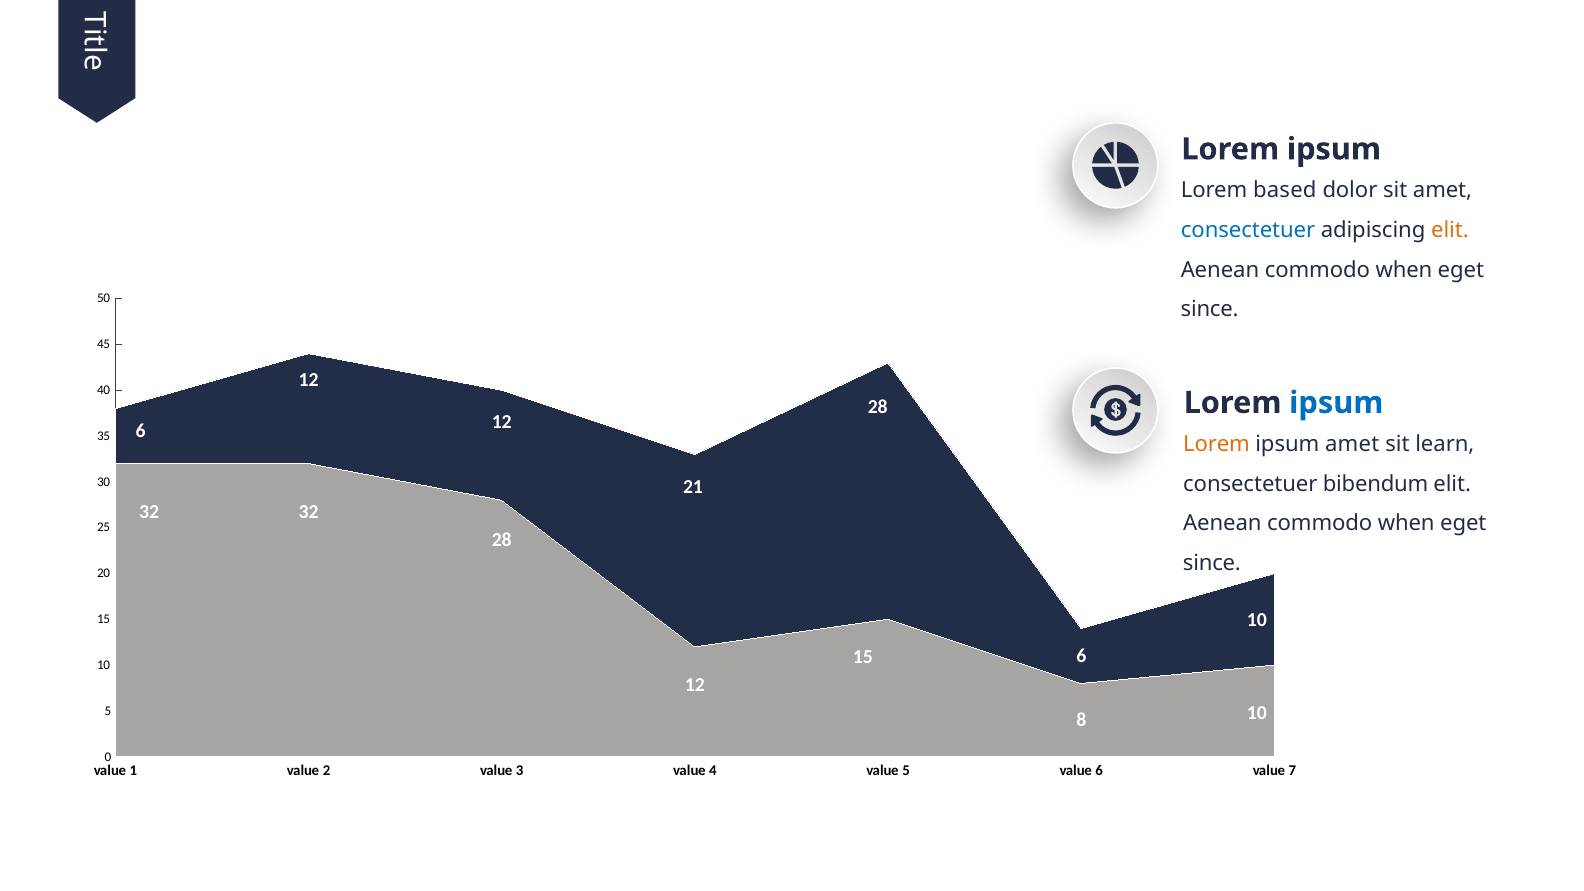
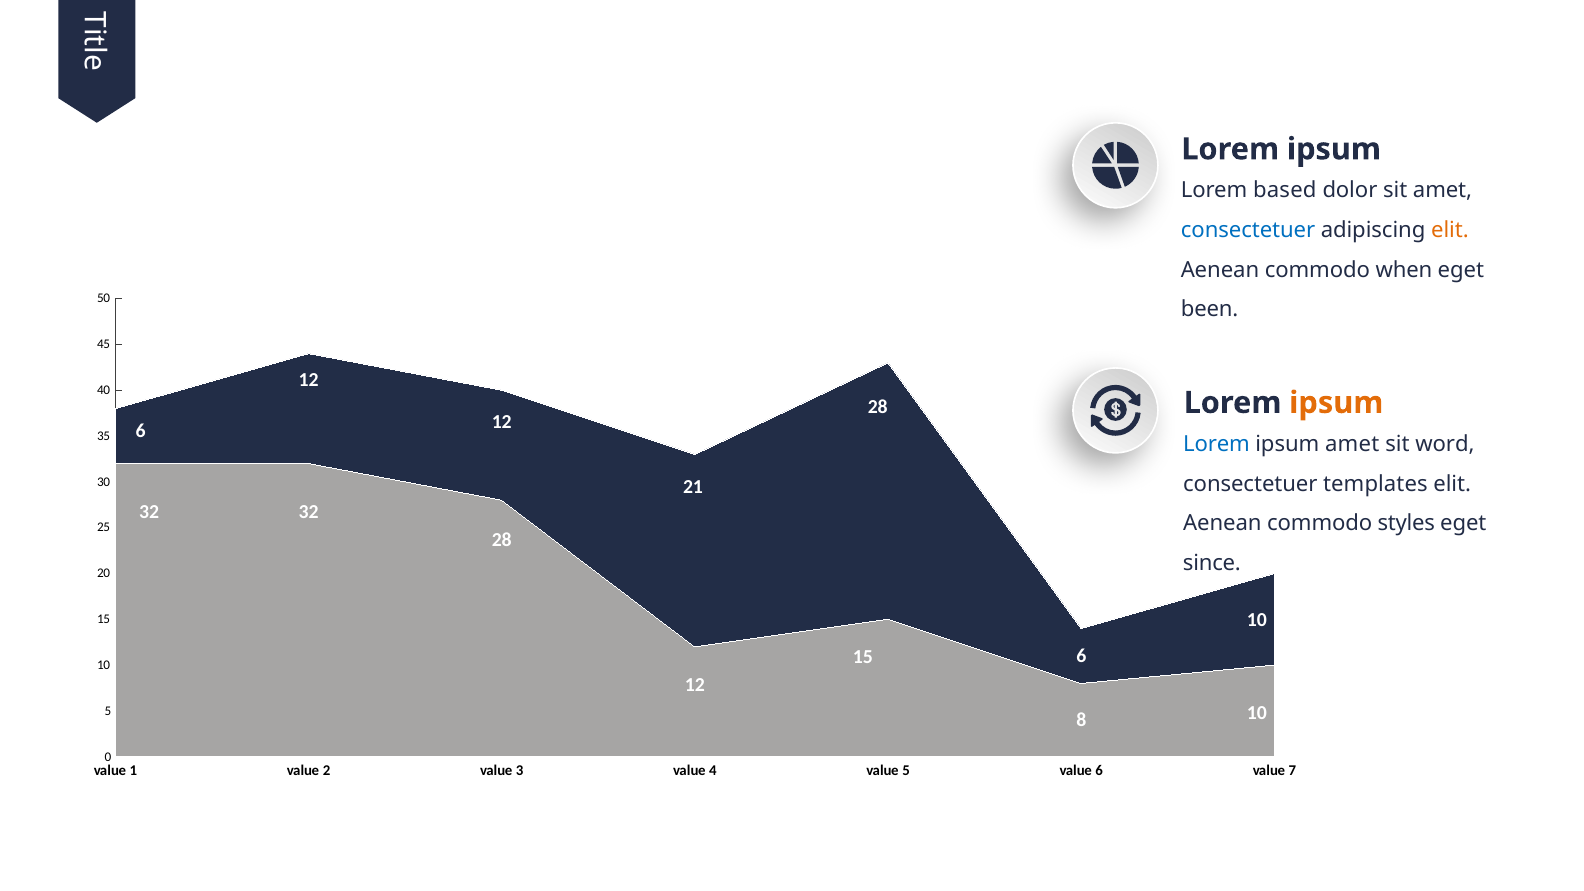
since: since -> been (1210, 309)
ipsum colour: blue -> orange (1336, 403)
Lorem colour: orange -> blue (1217, 444)
learn: learn -> word (1445, 444)
bibendum: bibendum -> templates (1375, 484)
when: when -> styles (1406, 523)
